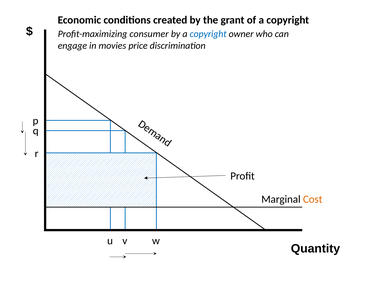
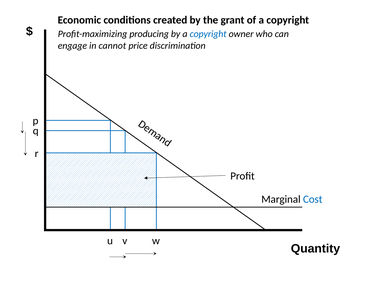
consumer: consumer -> producing (149, 34)
movies: movies -> cannot (112, 46)
Cost colour: orange -> blue (313, 199)
